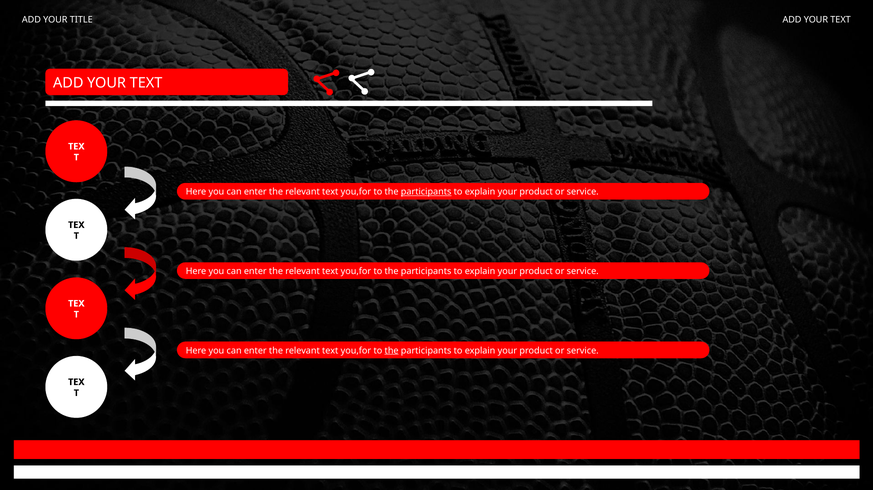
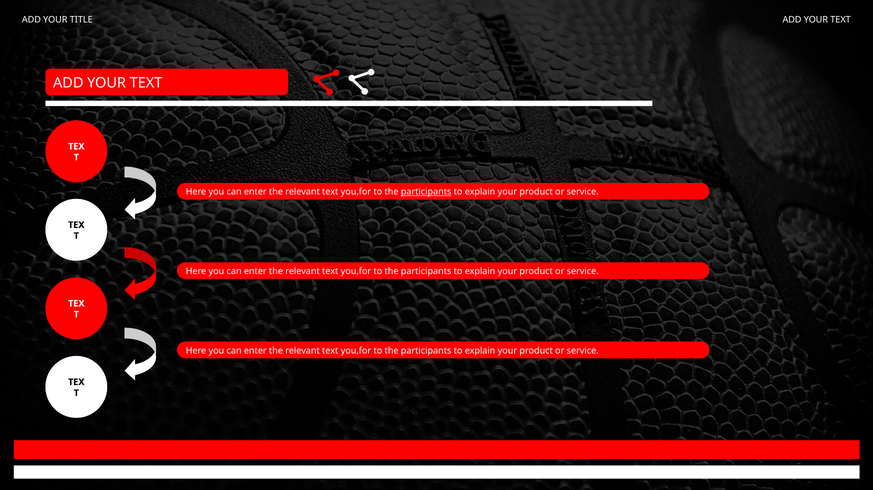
the underline: present -> none (392, 351)
